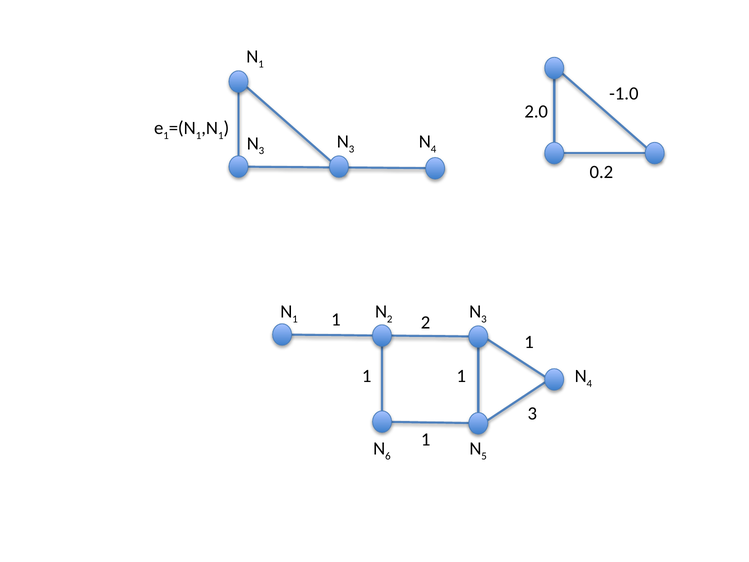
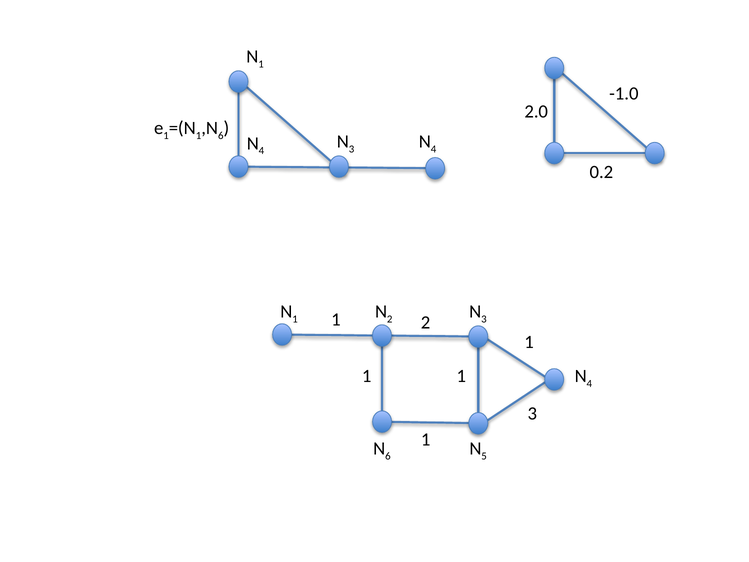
1: 1 -> 6 (221, 136)
3: 3 -> 4 (261, 151)
